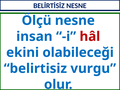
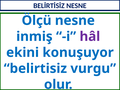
insan: insan -> inmiş (34, 36)
hâl colour: red -> purple (90, 36)
olabileceği: olabileceği -> konuşuyor (78, 52)
